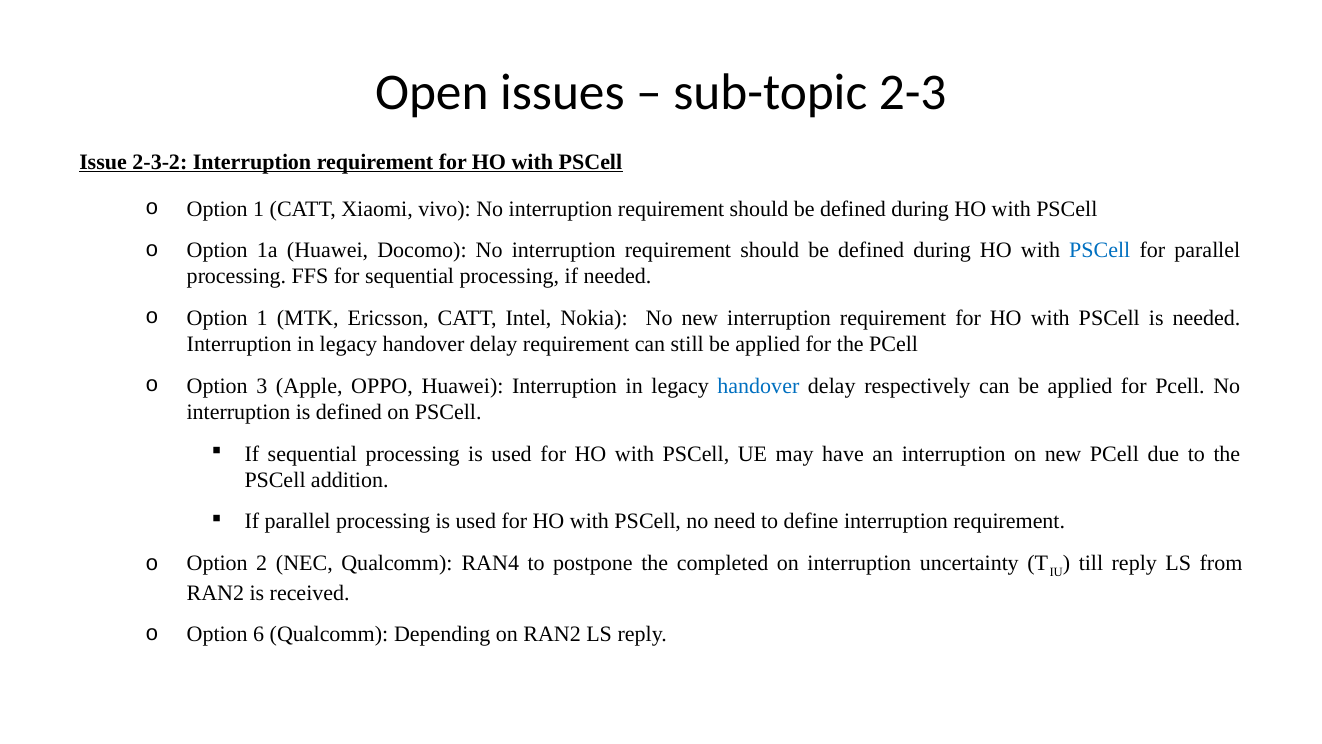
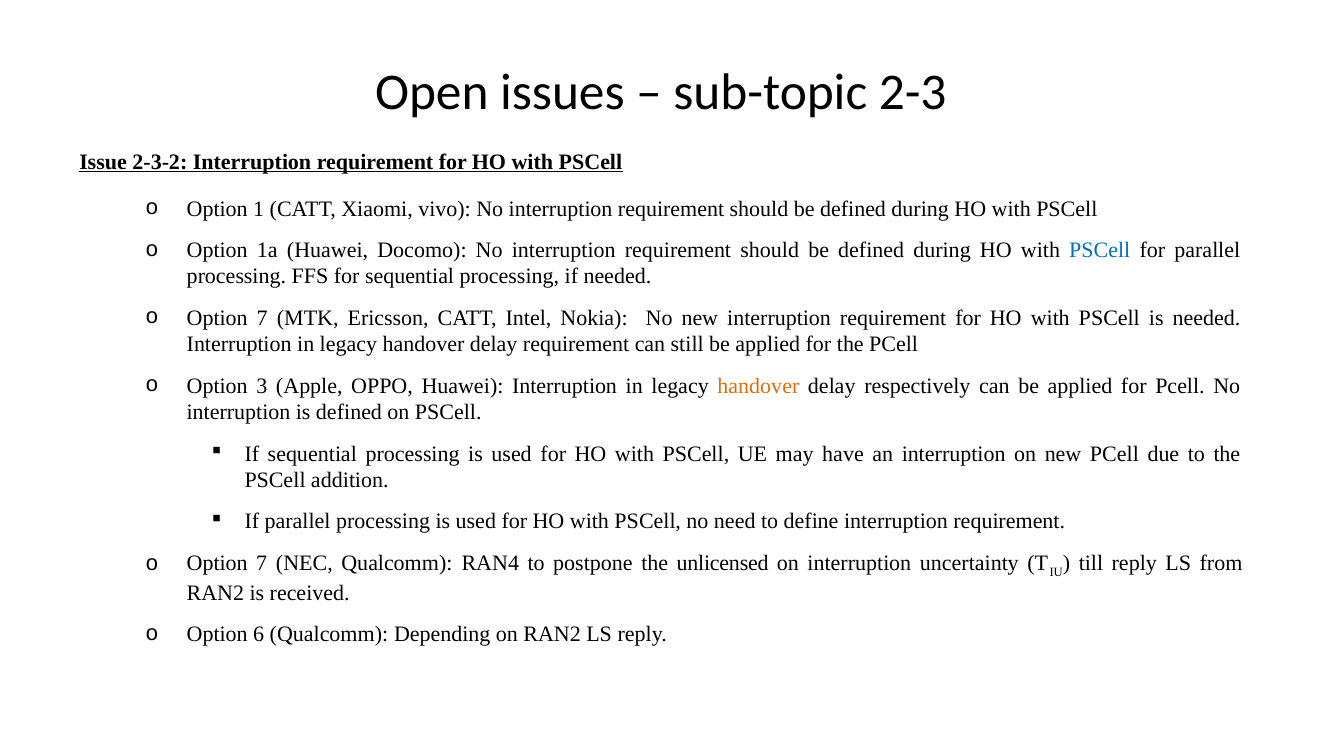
1: 1 -> 7 (262, 318)
handover colour: blue -> orange (758, 386)
2: 2 -> 7 (262, 563)
completed: completed -> unlicensed (723, 563)
